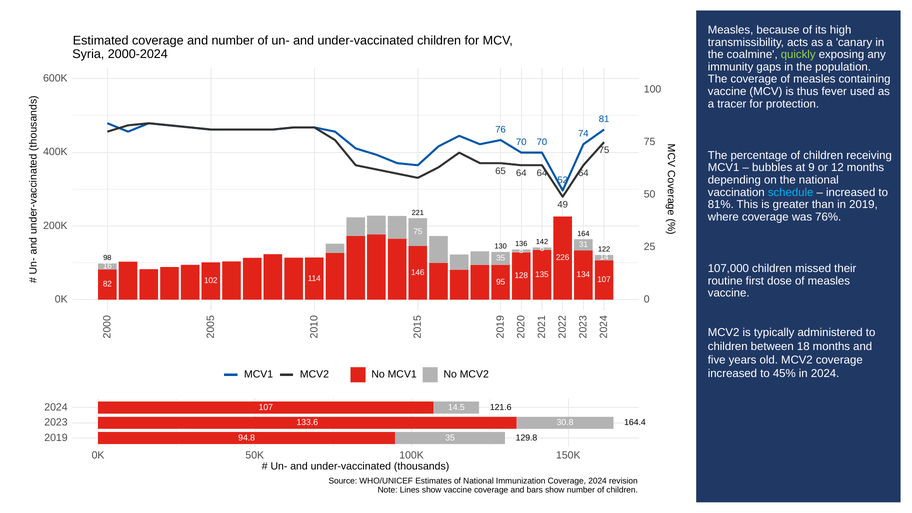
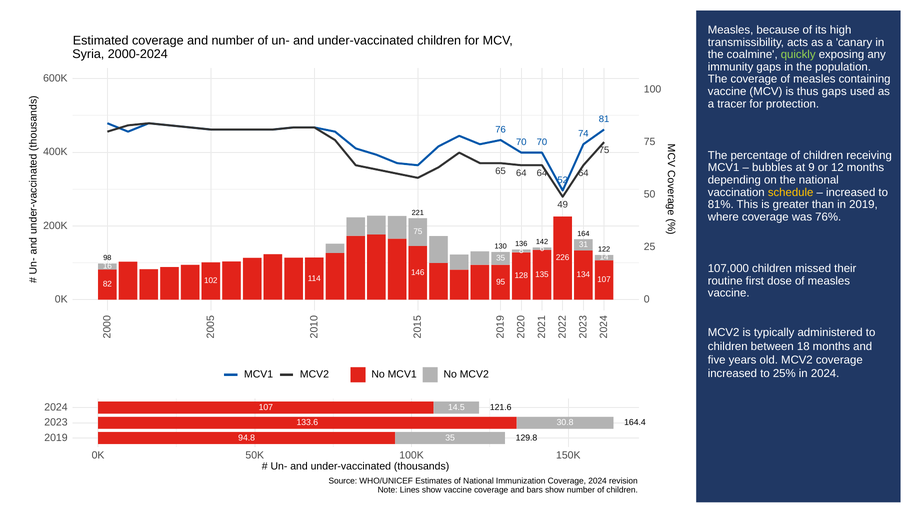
thus fever: fever -> gaps (834, 92)
schedule colour: light blue -> yellow (791, 192)
45%: 45% -> 25% (784, 374)
